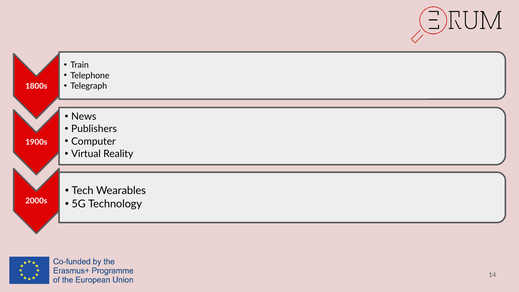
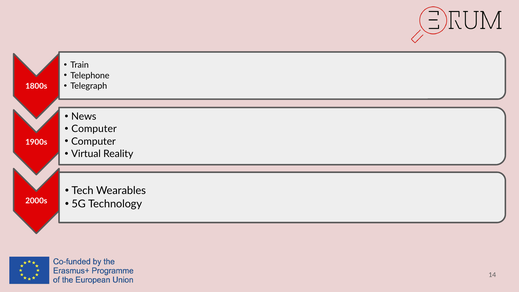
Publishers: Publishers -> Computer (94, 129)
